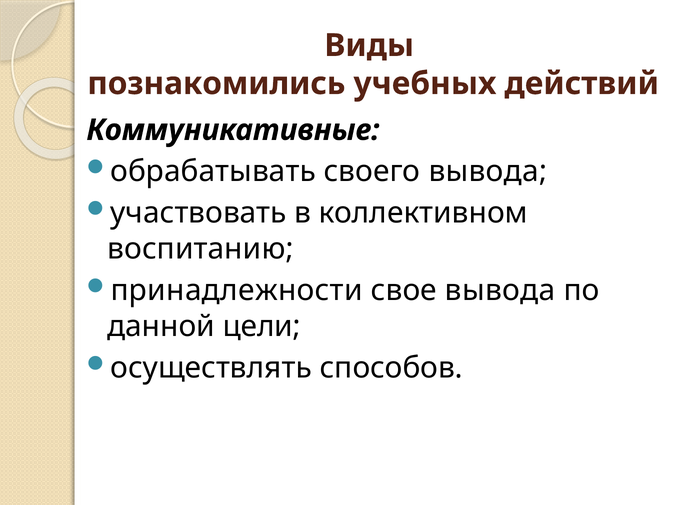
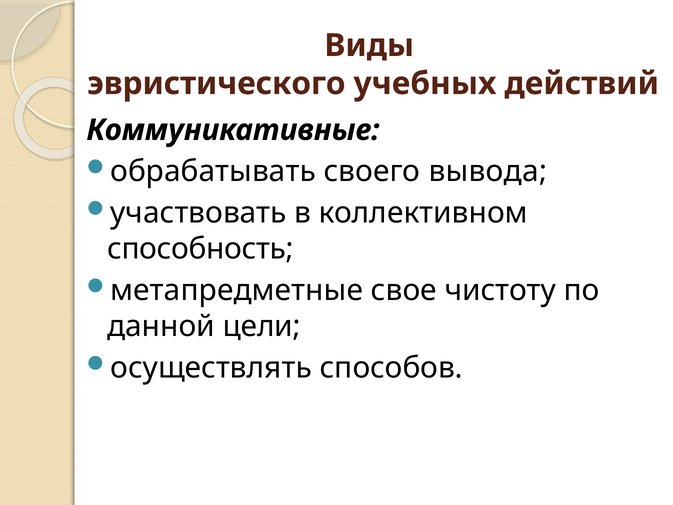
познакомились: познакомились -> эвристического (216, 84)
воспитанию: воспитанию -> способность (201, 249)
принадлежности: принадлежности -> метапредметные (237, 290)
свое вывода: вывода -> чистоту (500, 290)
